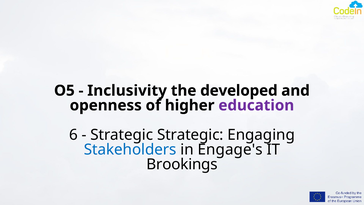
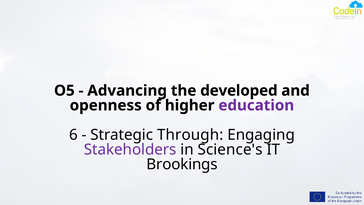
Inclusivity: Inclusivity -> Advancing (127, 91)
Strategic Strategic: Strategic -> Through (190, 135)
Stakeholders colour: blue -> purple (130, 149)
Engage's: Engage's -> Science's (230, 149)
